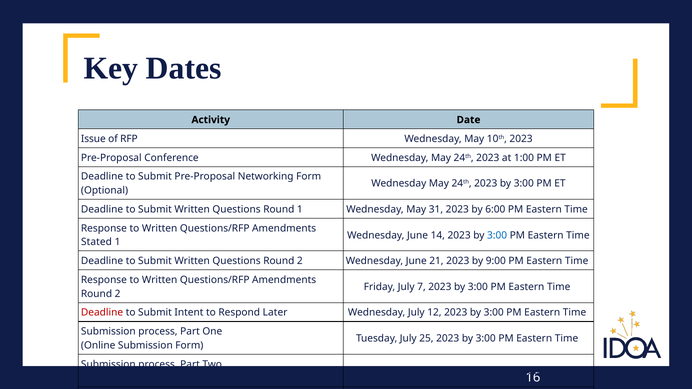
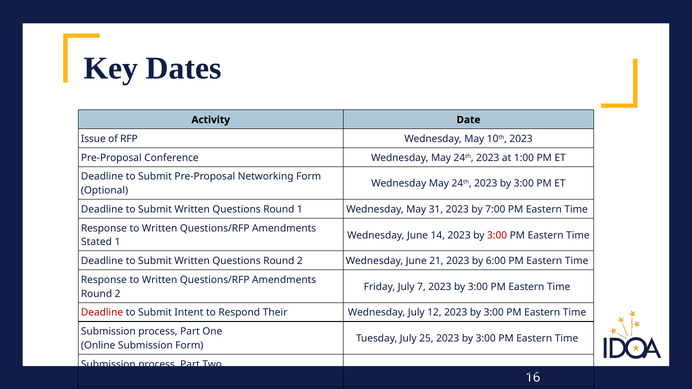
6:00: 6:00 -> 7:00 (495, 209)
3:00 colour: blue -> red (497, 235)
9:00: 9:00 -> 6:00 (496, 261)
Later: Later -> Their (275, 313)
